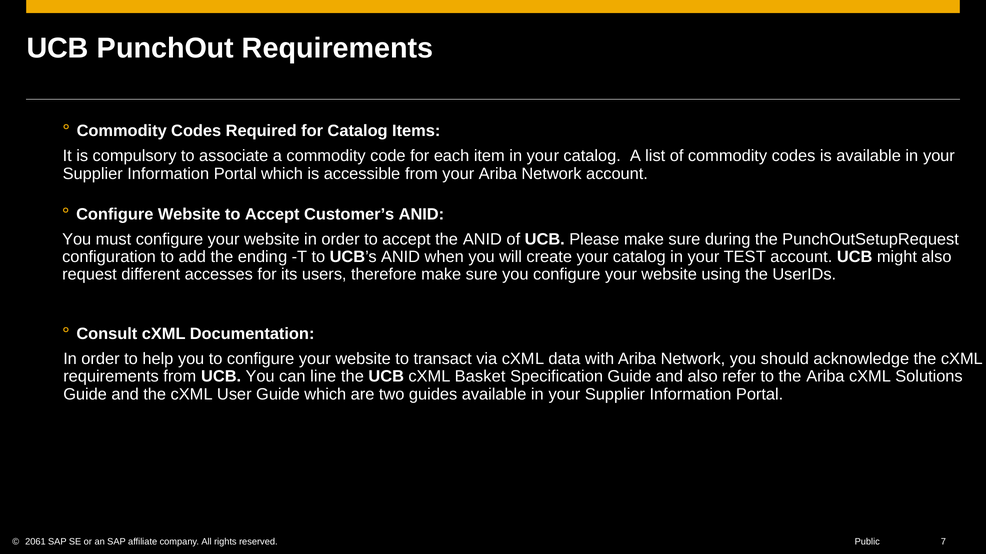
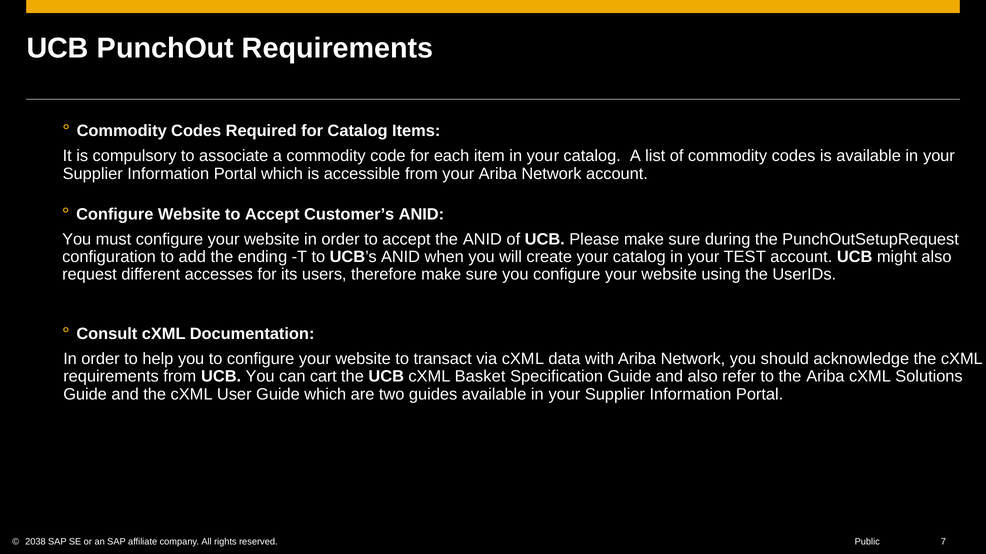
line: line -> cart (323, 377)
2061: 2061 -> 2038 (35, 542)
